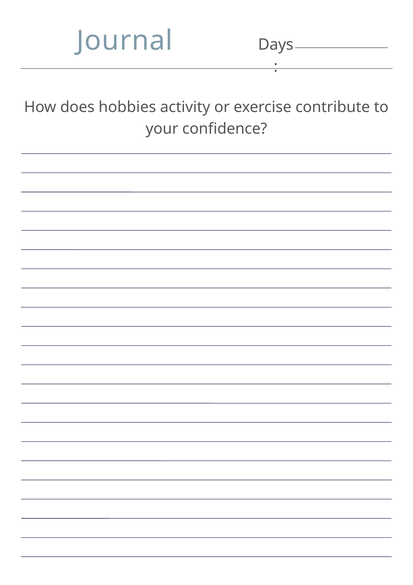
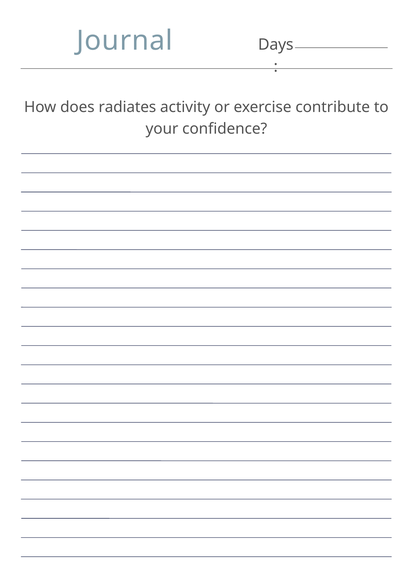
hobbies: hobbies -> radiates (127, 107)
